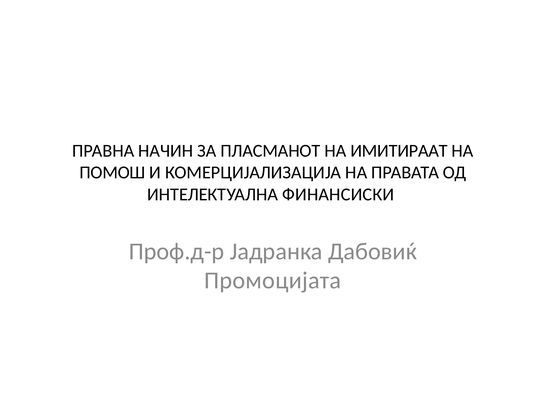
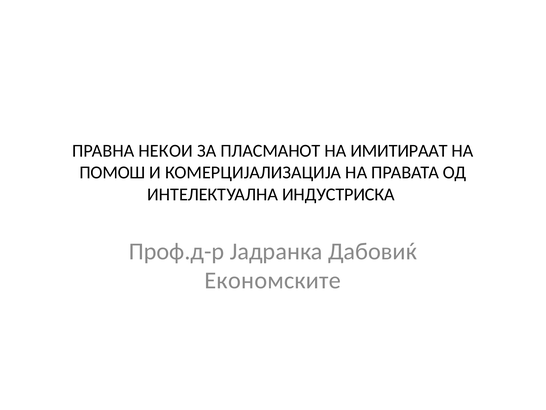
НАЧИН: НАЧИН -> НЕКОИ (166, 151)
ФИНАНСИСКИ: ФИНАНСИСКИ -> ИНДУСТРИСКА (338, 194)
Промоцијата: Промоцијата -> Економските (273, 280)
